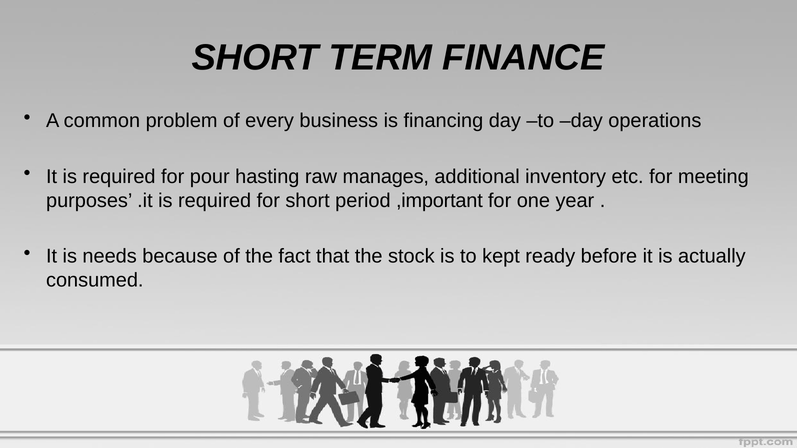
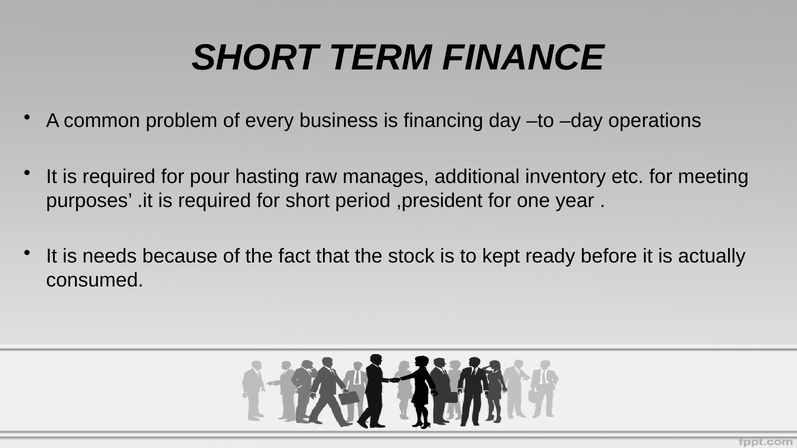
,important: ,important -> ,president (439, 201)
